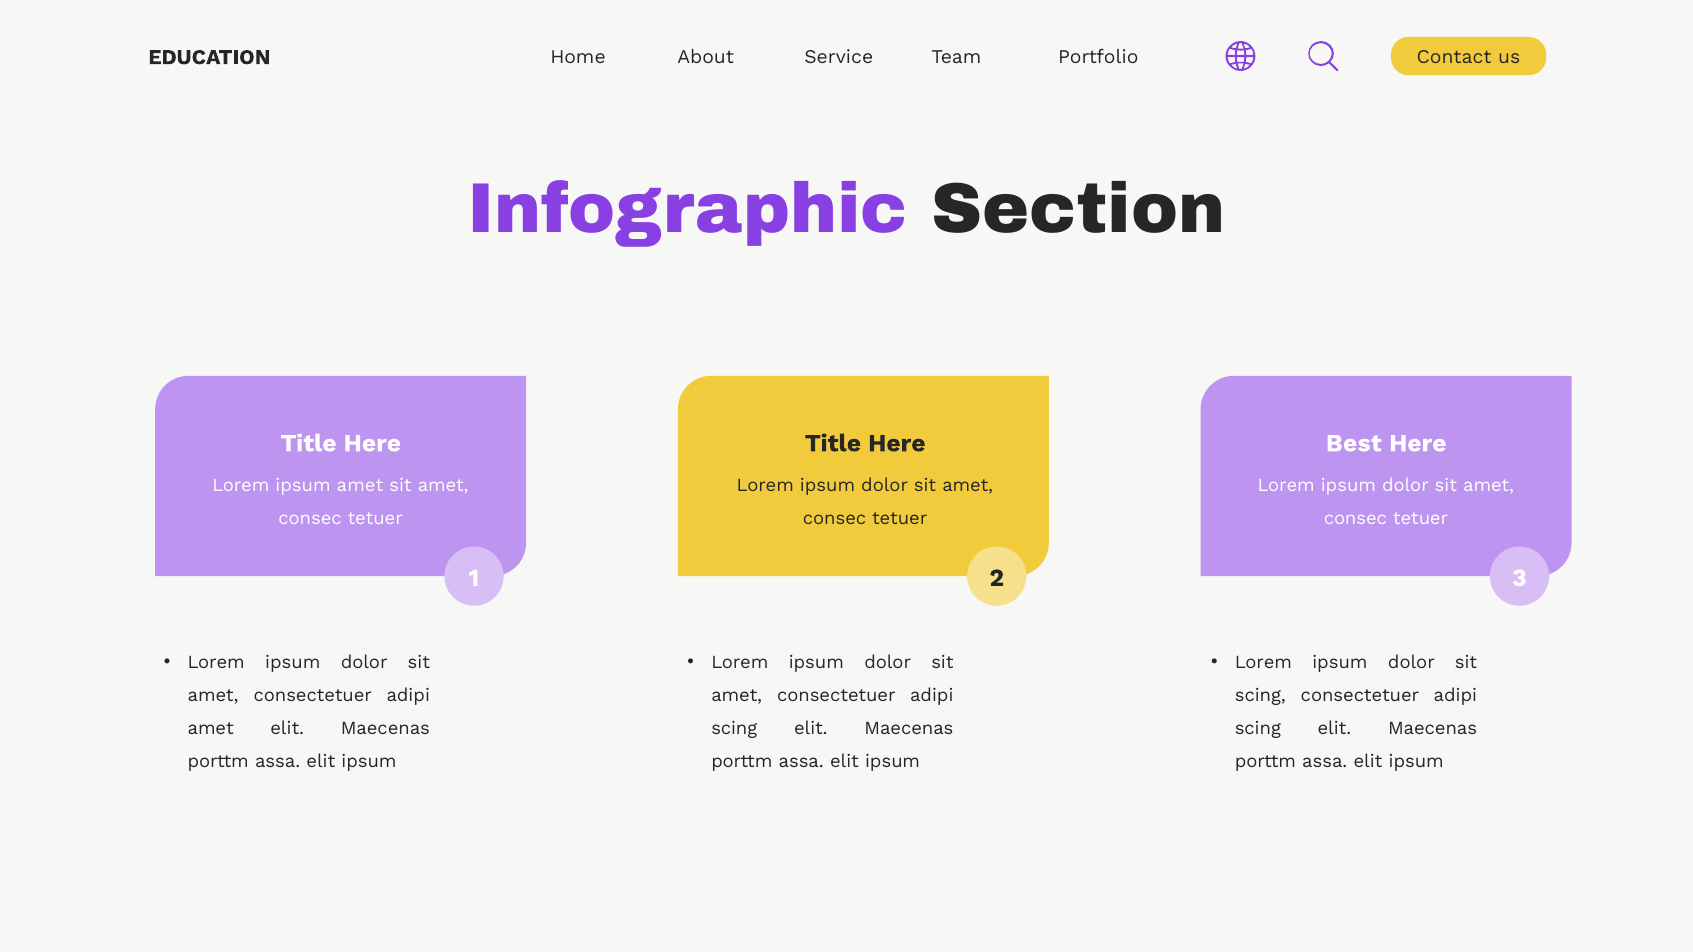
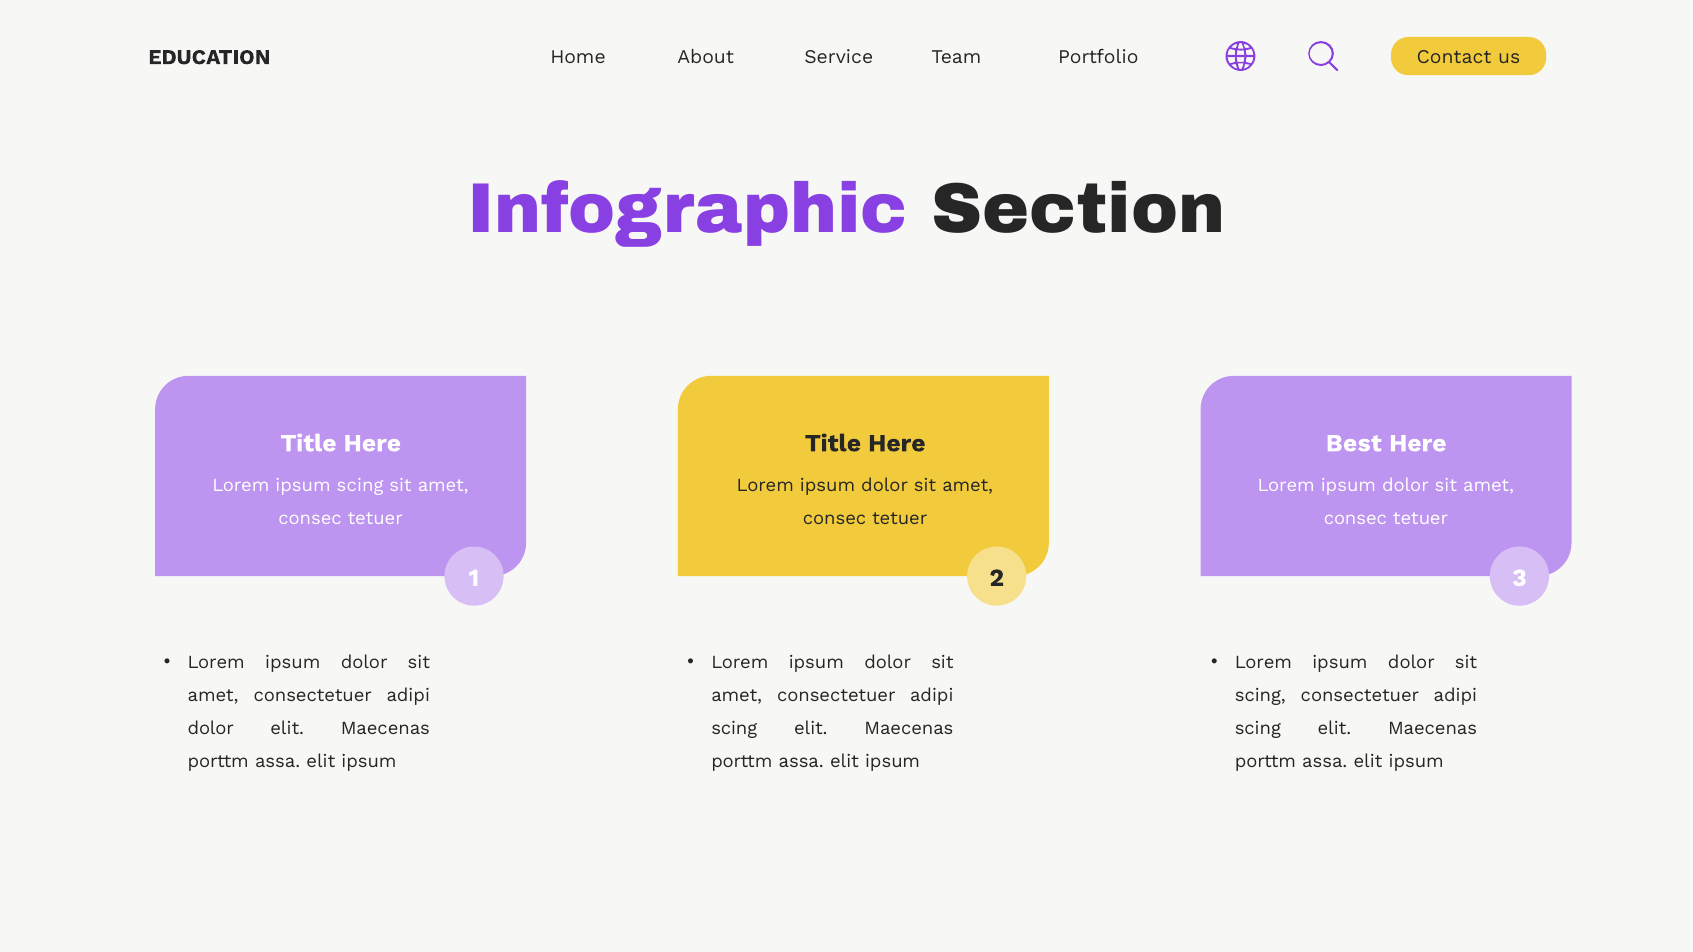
ipsum amet: amet -> scing (360, 485)
amet: amet -> dolor (211, 729)
